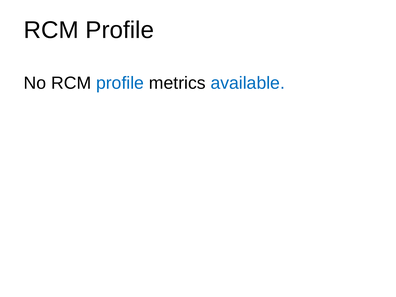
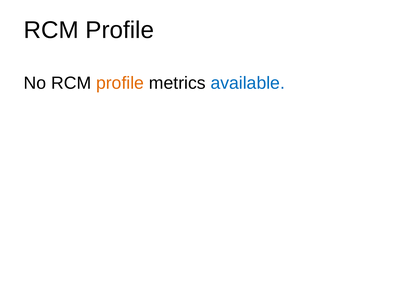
profile colour: blue -> orange (120, 83)
